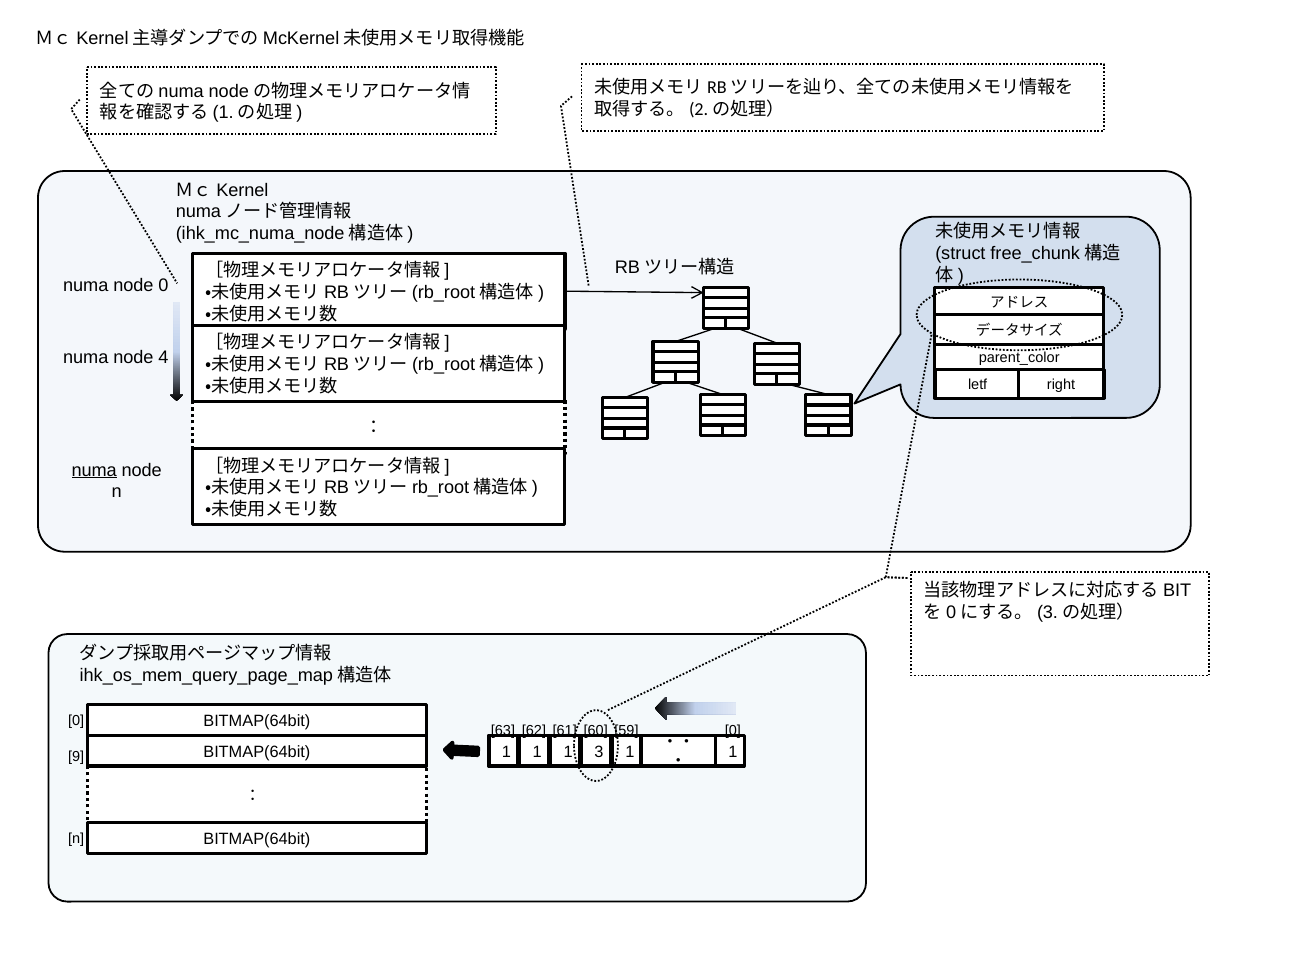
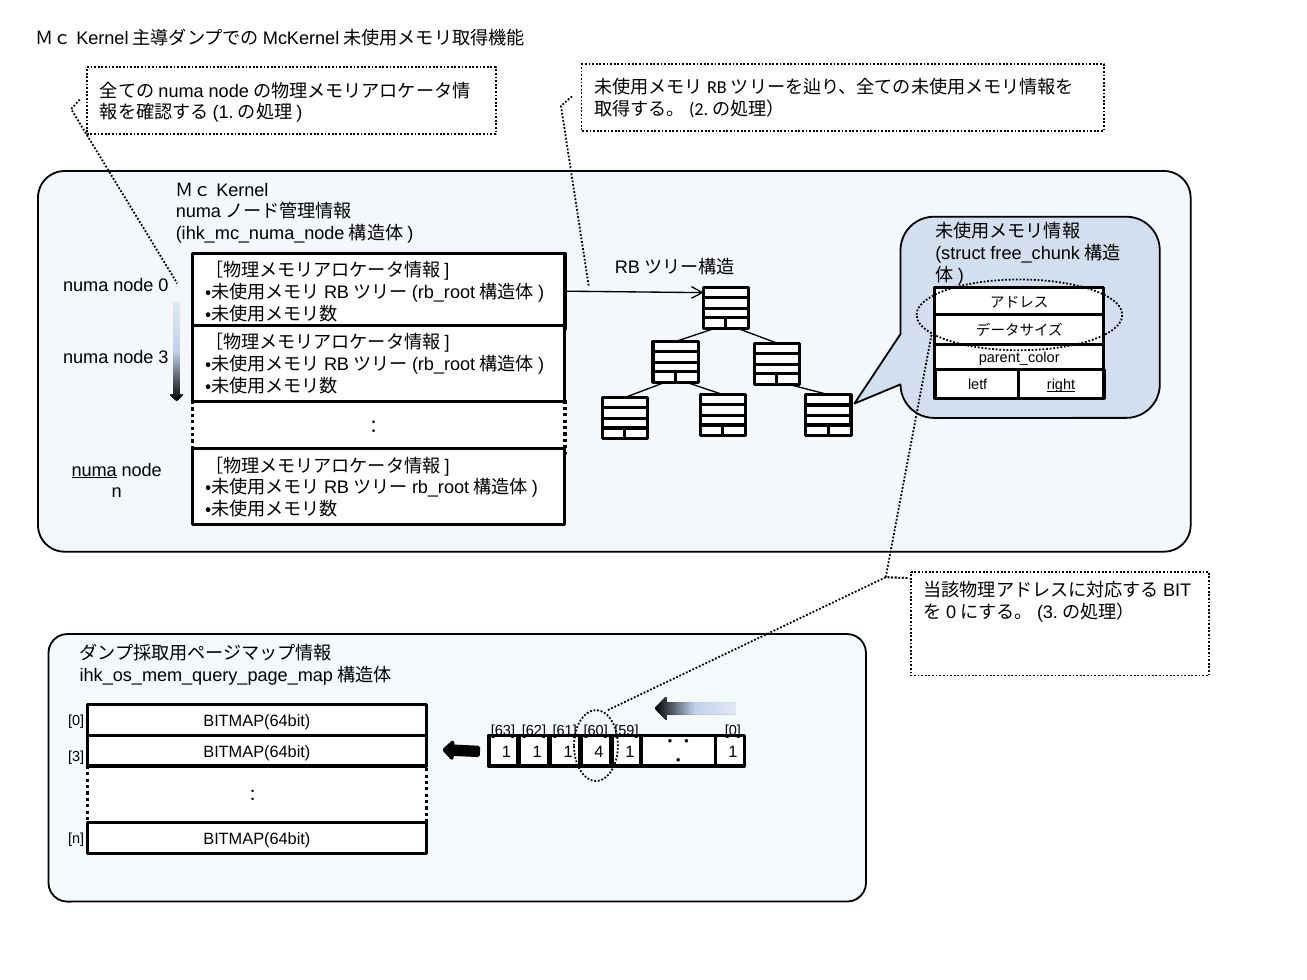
node 4: 4 -> 3 (163, 358)
right underline: none -> present (1061, 385)
3: 3 -> 4 (599, 752)
9: 9 -> 3 (76, 757)
